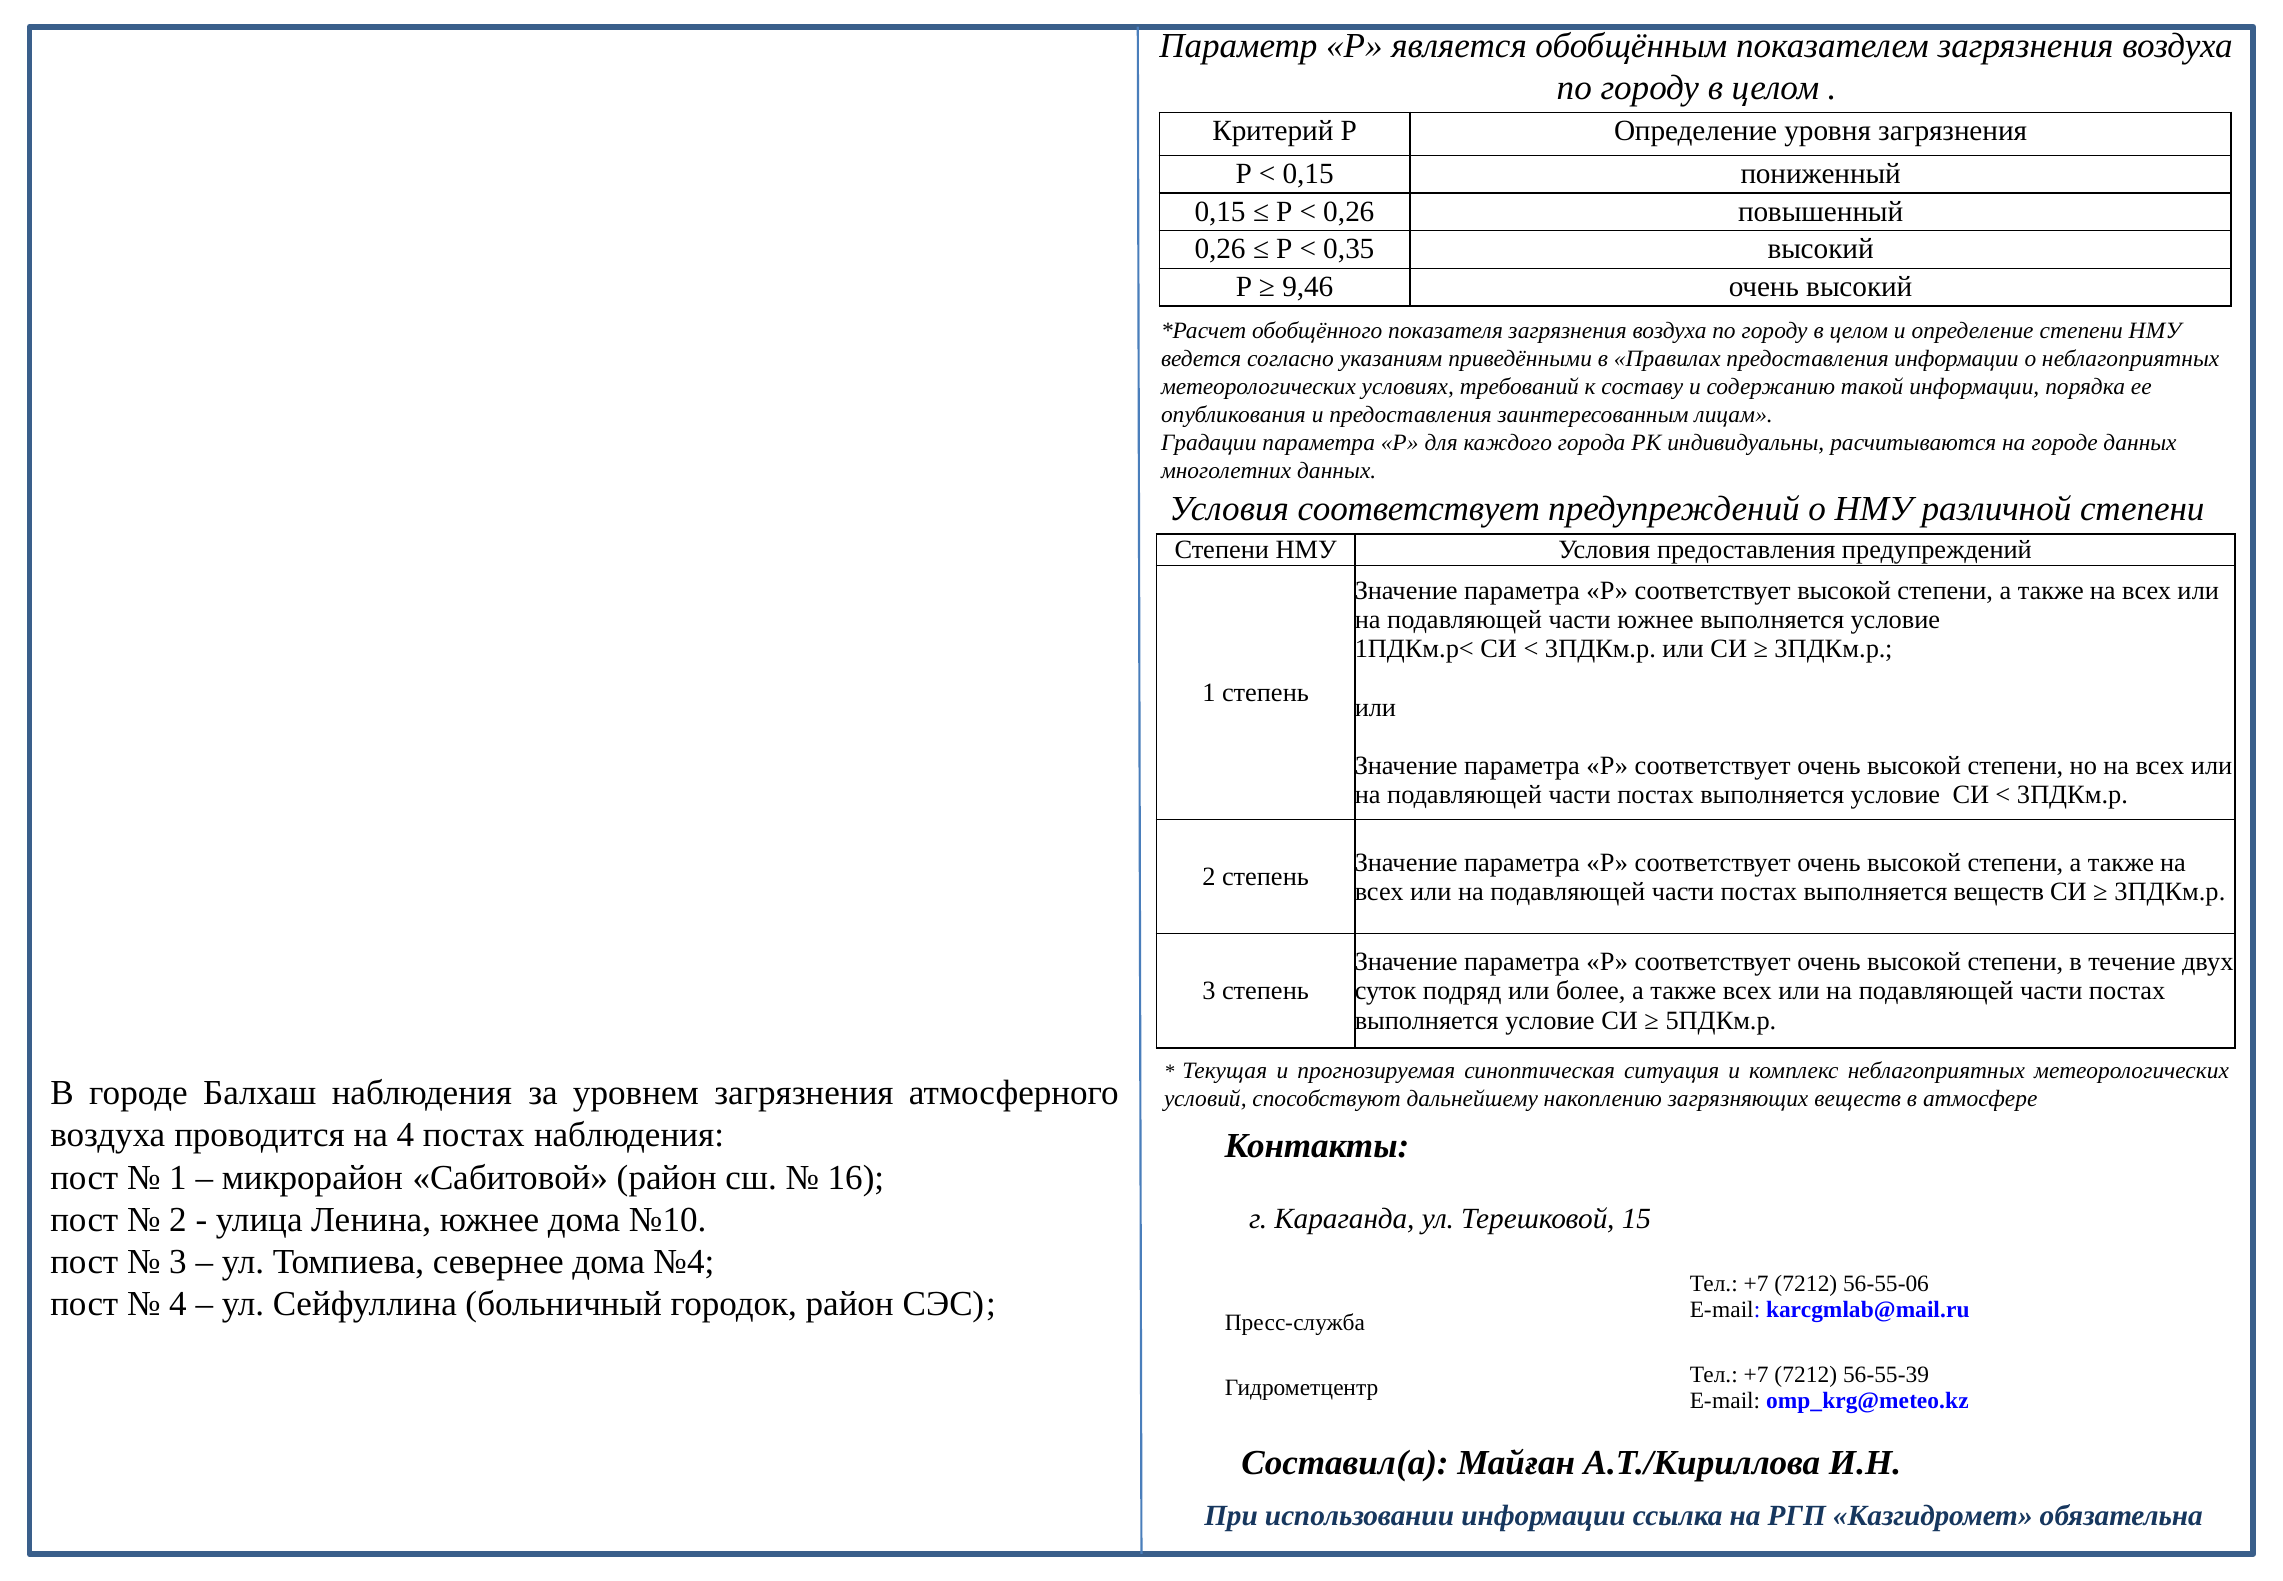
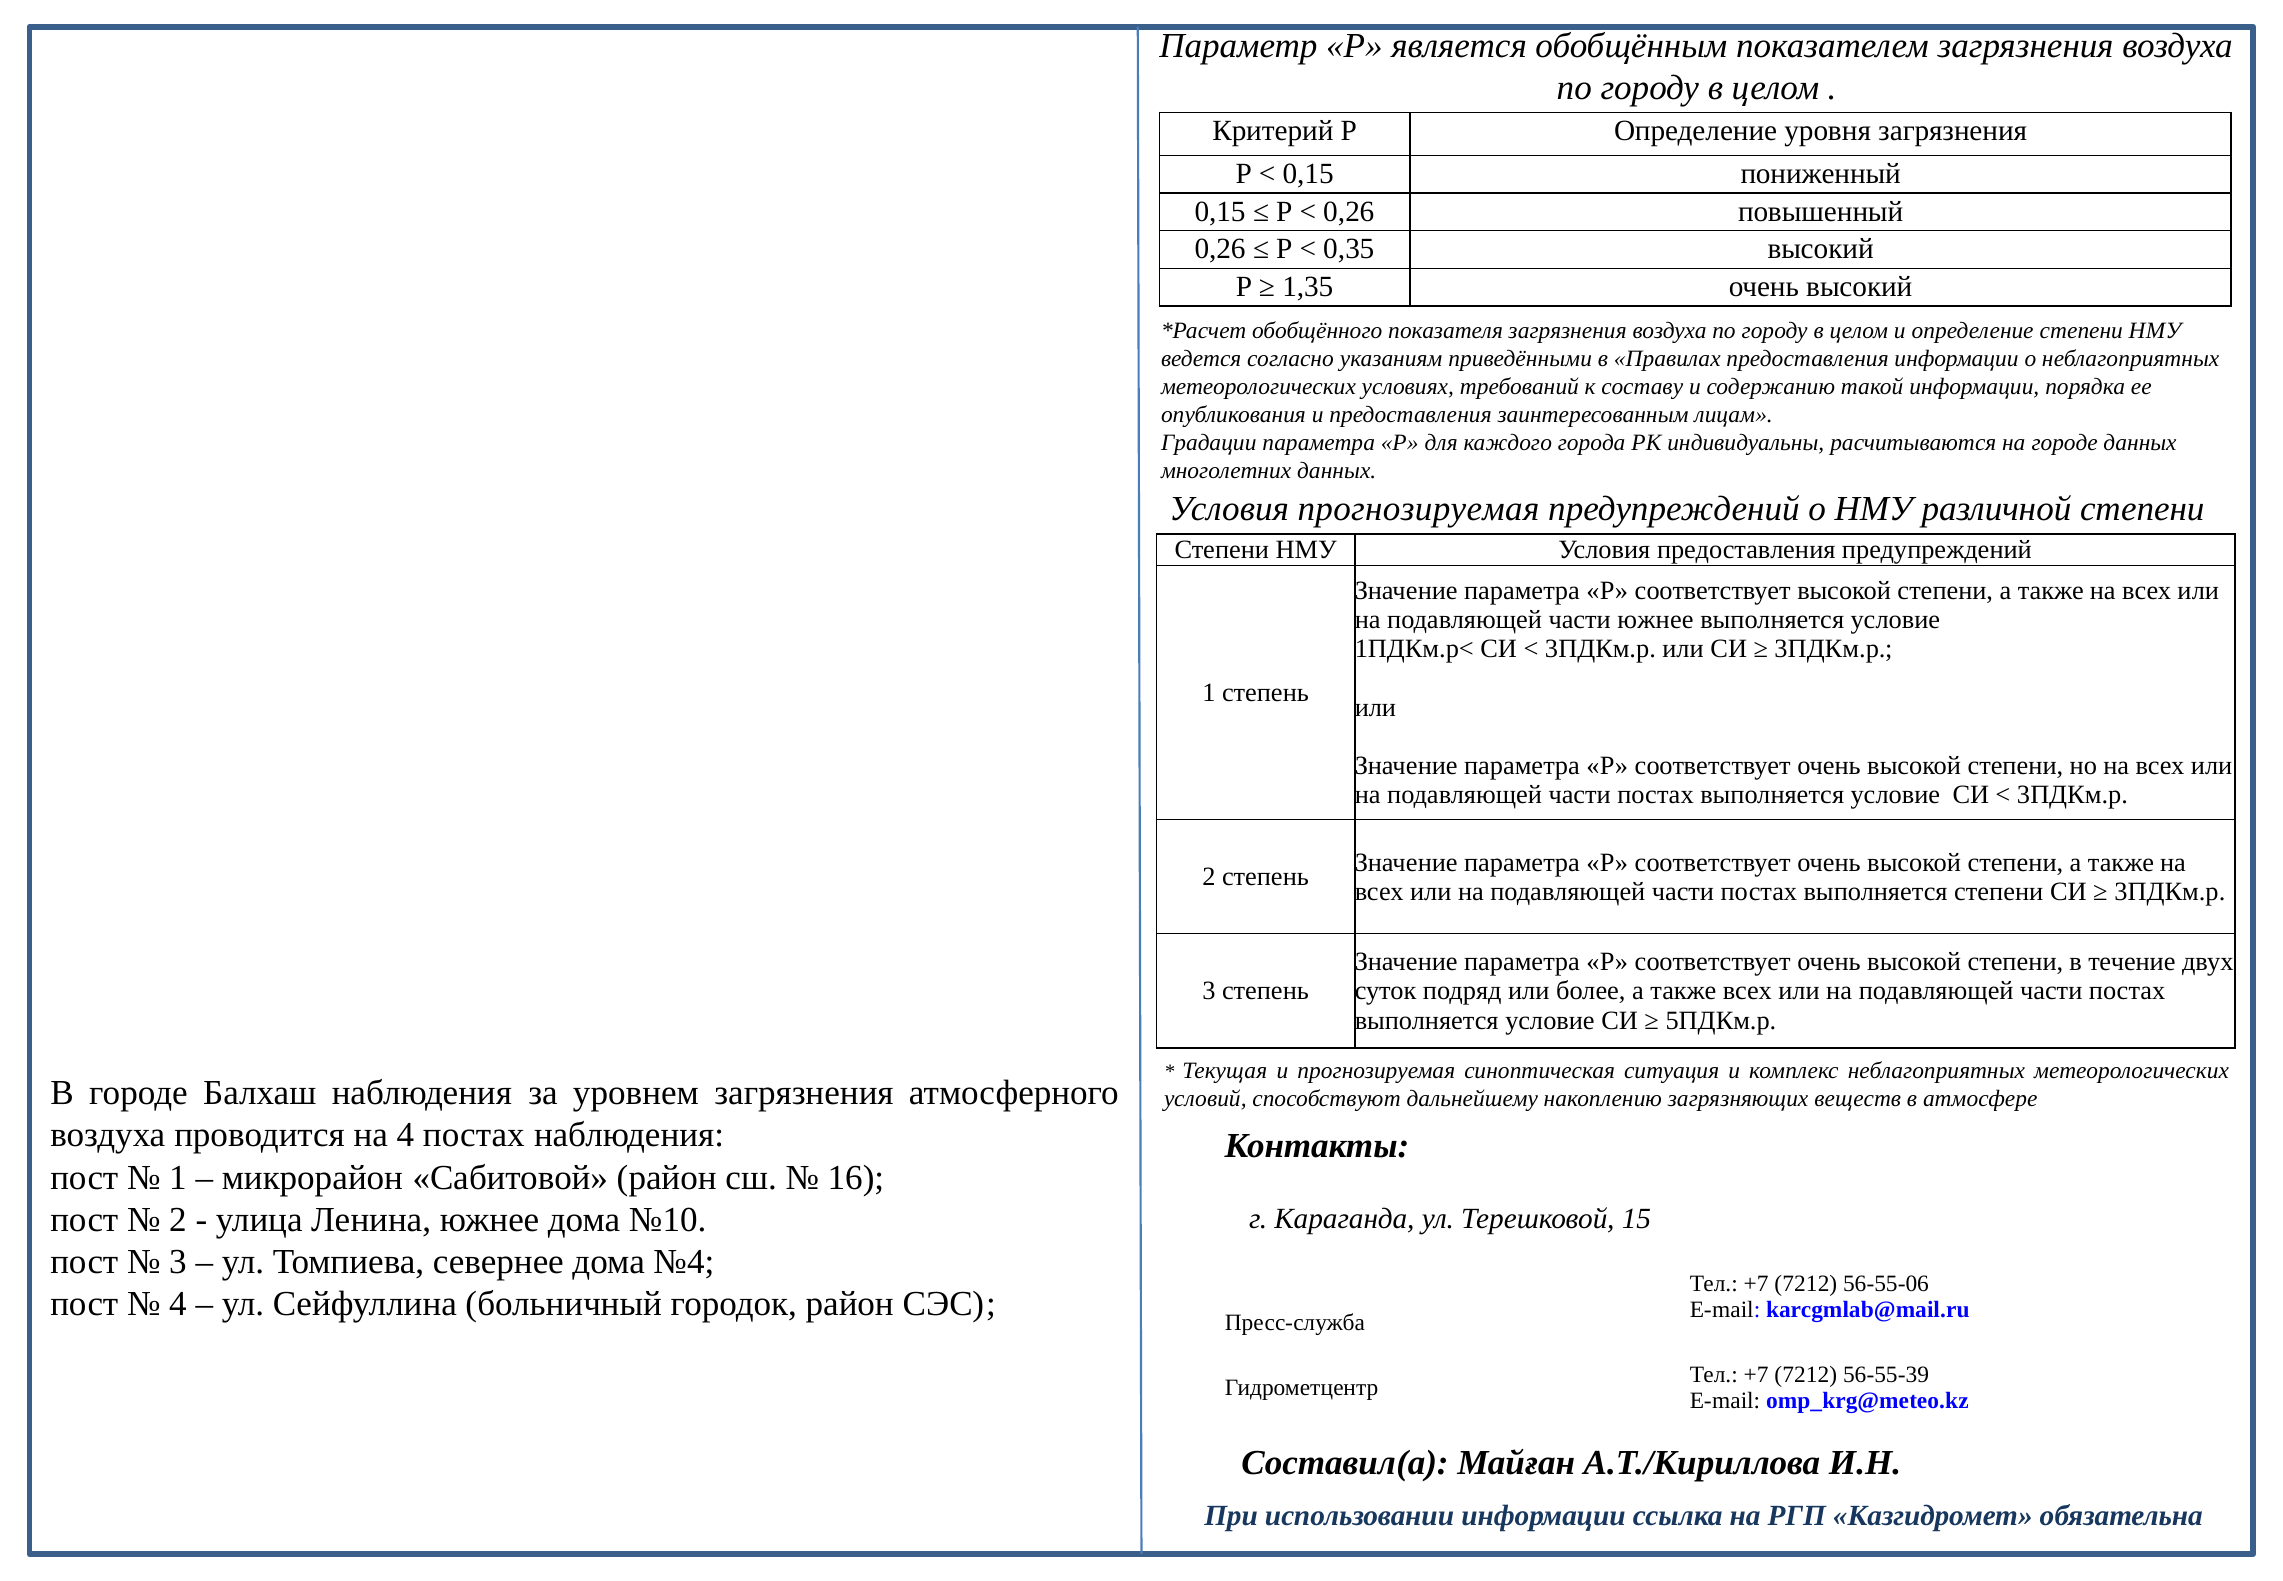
9,46: 9,46 -> 1,35 (1308, 287)
Условия соответствует: соответствует -> прогнозируемая (1418, 509)
выполняется веществ: веществ -> степени (1999, 891)
